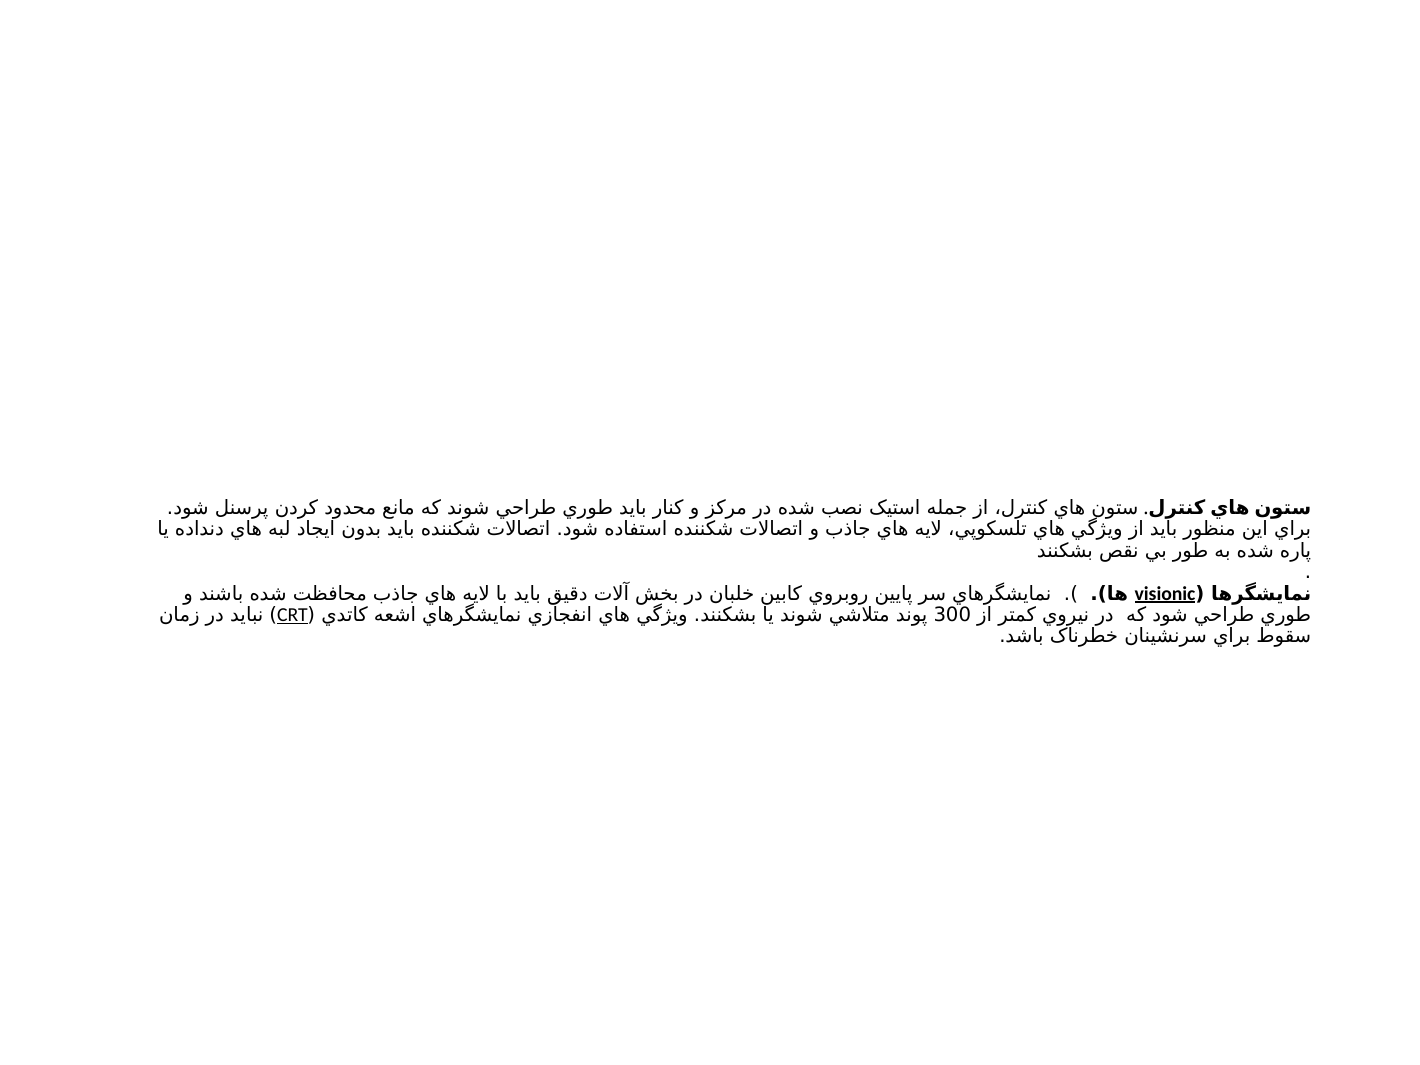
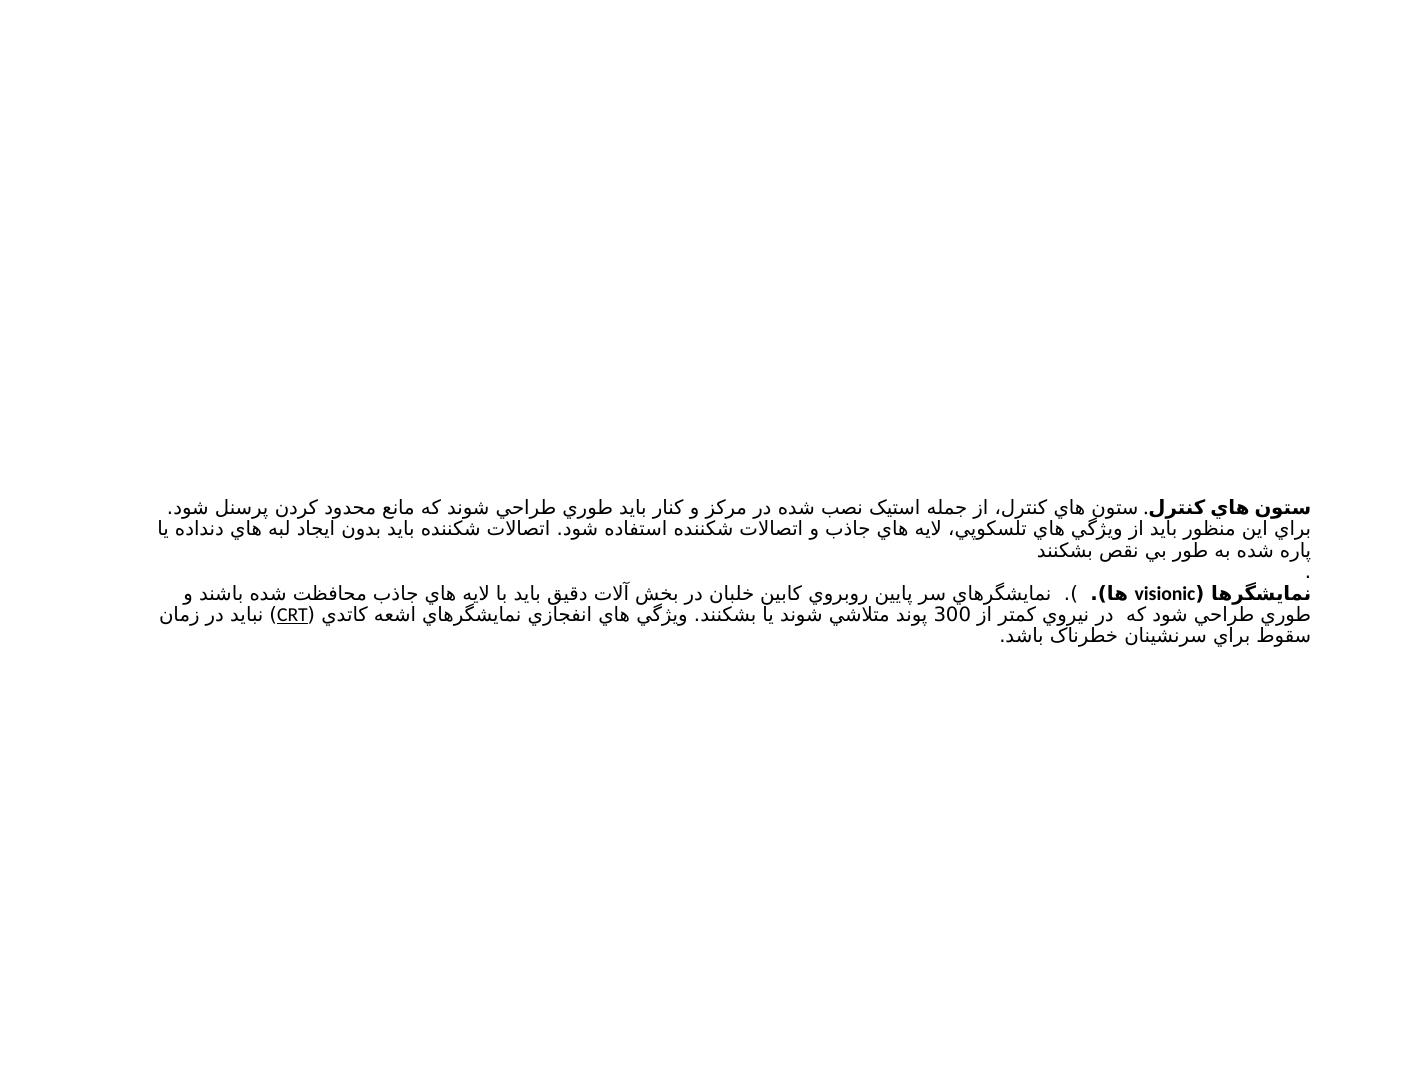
visionic underline: present -> none (1165, 594)
